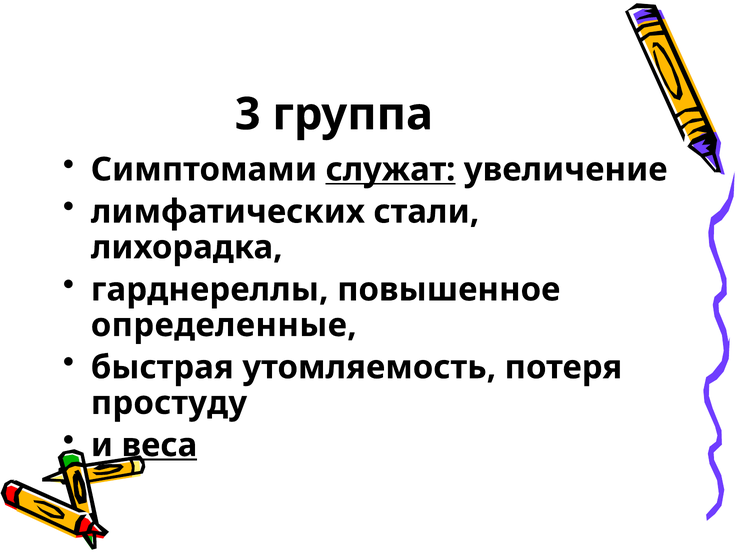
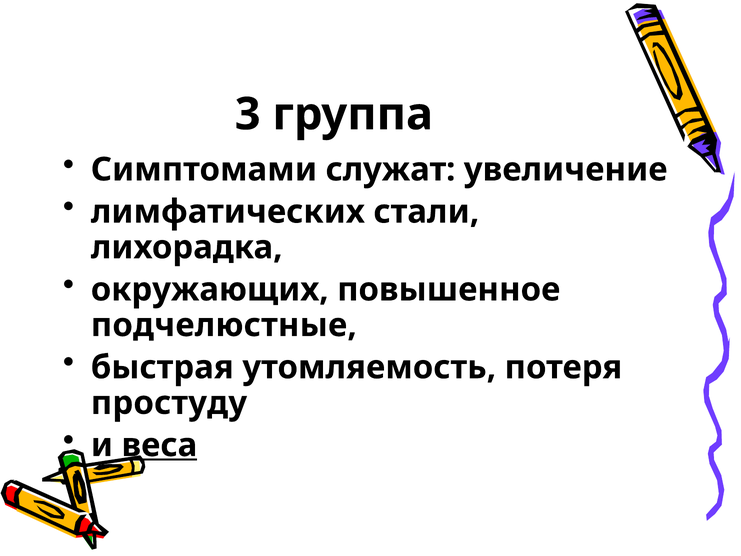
служат underline: present -> none (390, 170)
гарднереллы: гарднереллы -> окружающих (210, 289)
определенные: определенные -> подчелюстные (224, 325)
